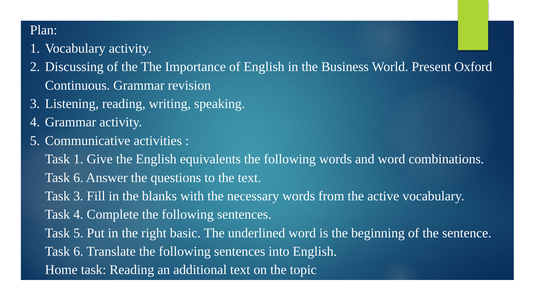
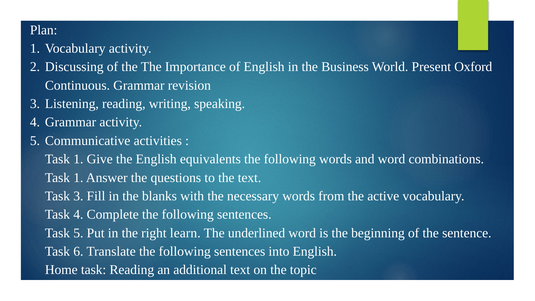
6: 6 -> 1 (78, 178)
basic: basic -> learn (185, 233)
